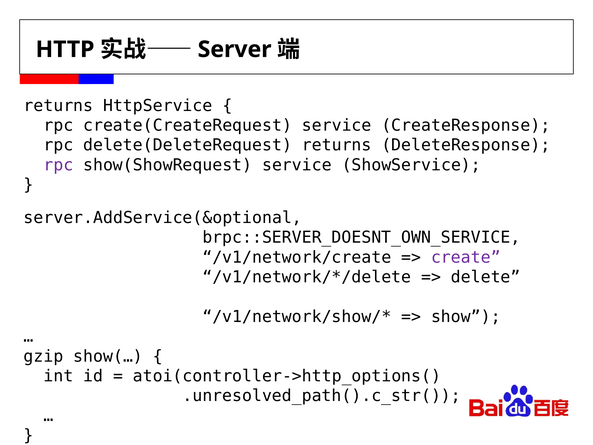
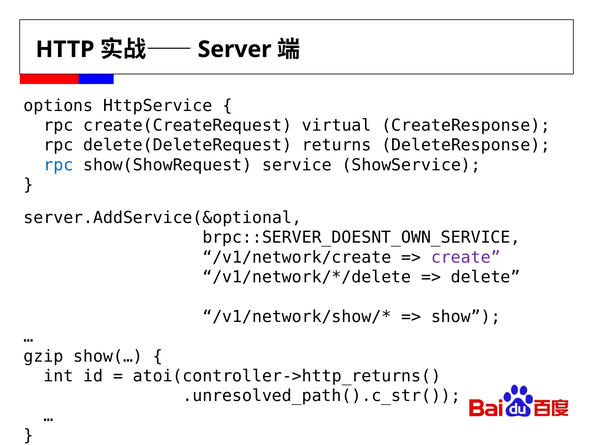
returns: returns -> options (58, 106)
create(CreateRequest service: service -> virtual (337, 125)
rpc colour: purple -> blue (58, 165)
atoi(controller->http_options(: atoi(controller->http_options( -> atoi(controller->http_returns( (287, 376)
